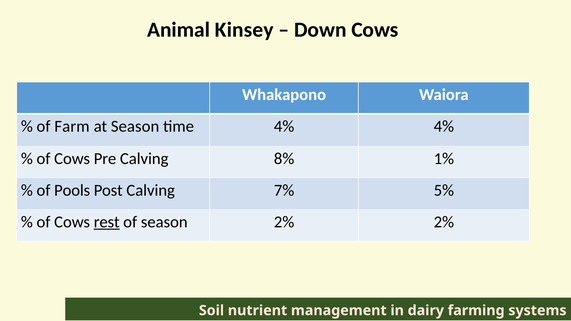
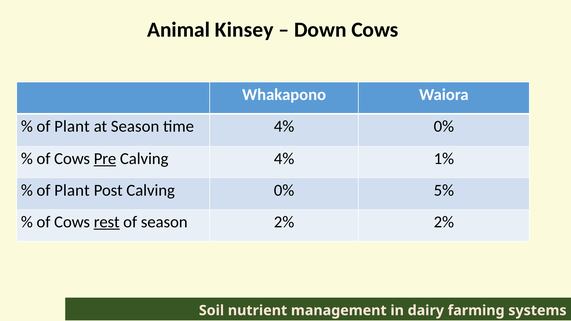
Farm: Farm -> Plant (72, 126)
4% 4%: 4% -> 0% (444, 126)
Pre underline: none -> present (105, 159)
Calving 8%: 8% -> 4% (284, 159)
Pools: Pools -> Plant (72, 190)
Calving 7%: 7% -> 0% (284, 190)
